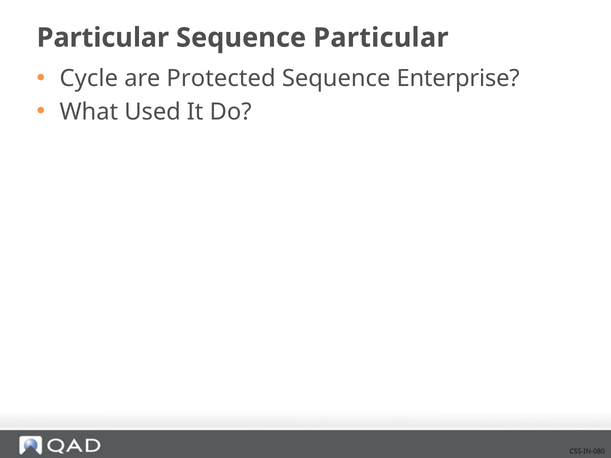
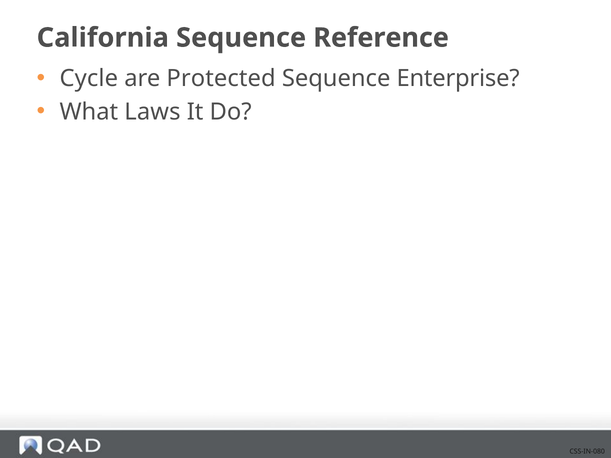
Particular: Particular -> California (103, 38)
Sequence Particular: Particular -> Reference (381, 38)
Used: Used -> Laws (152, 112)
